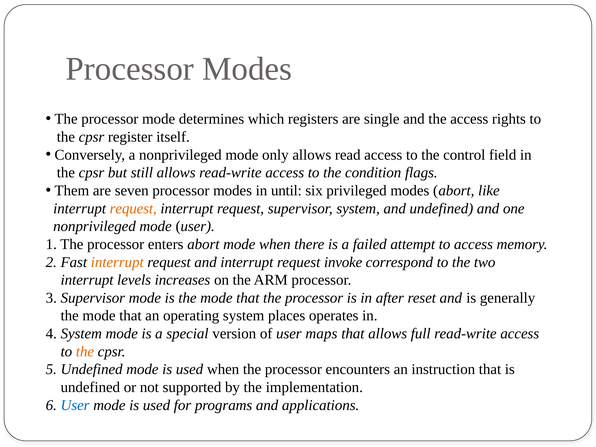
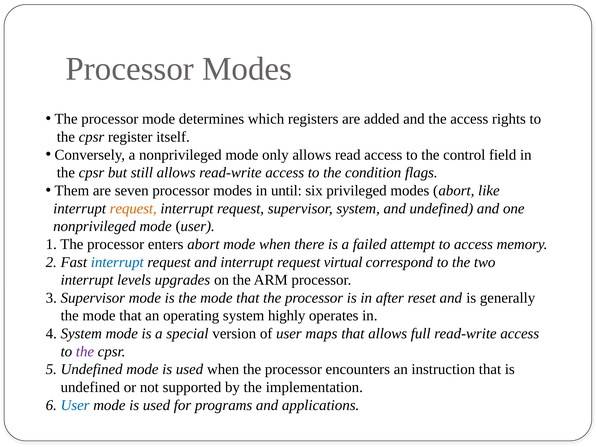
single: single -> added (382, 119)
interrupt colour: orange -> blue (117, 262)
invoke: invoke -> virtual (343, 262)
increases: increases -> upgrades (182, 280)
places: places -> highly (287, 316)
the colour: orange -> purple (85, 351)
